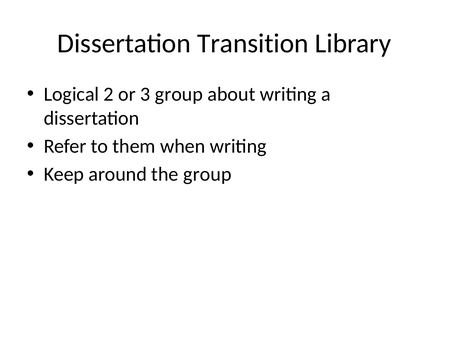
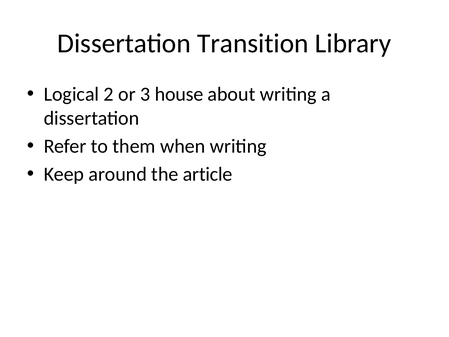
3 group: group -> house (179, 94)
the group: group -> article (208, 174)
